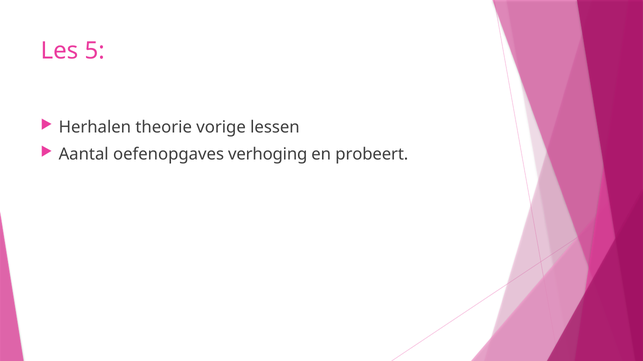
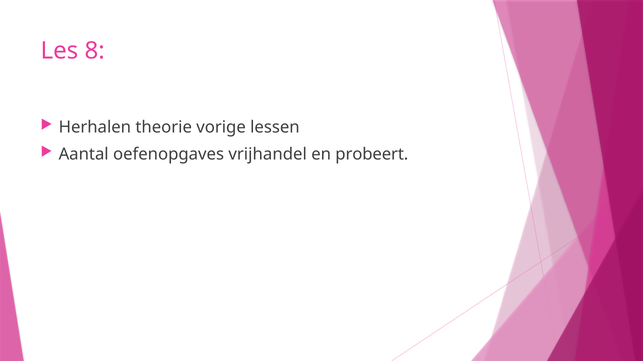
5: 5 -> 8 (95, 51)
verhoging: verhoging -> vrijhandel (268, 154)
